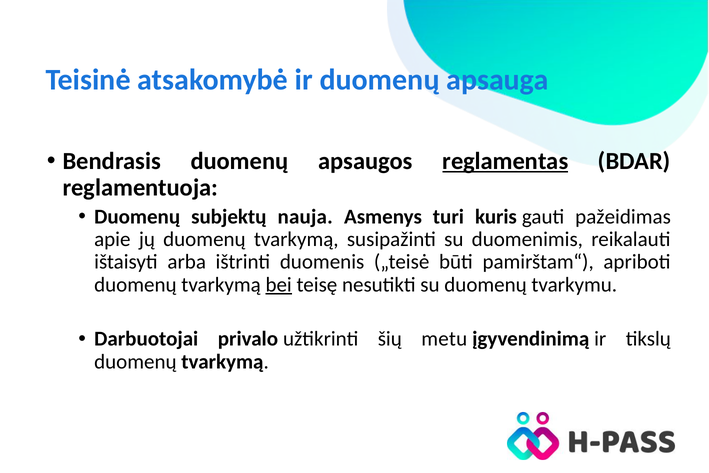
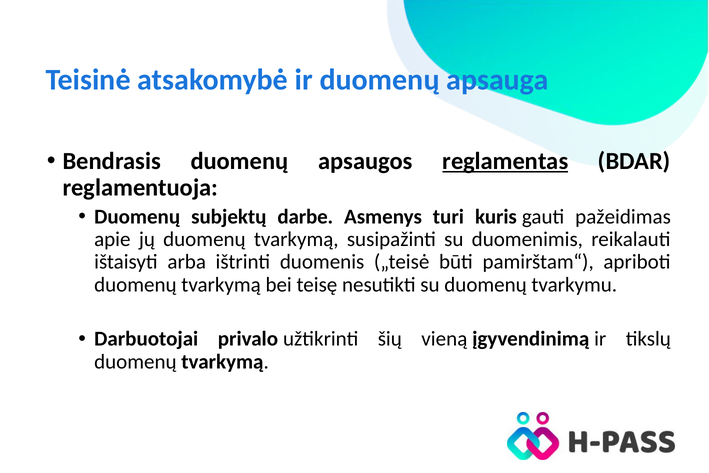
nauja: nauja -> darbe (305, 216)
bei underline: present -> none (279, 285)
metu: metu -> vieną (444, 339)
